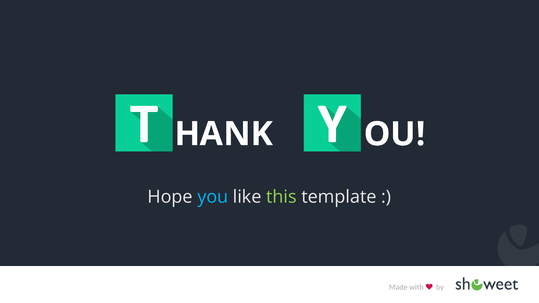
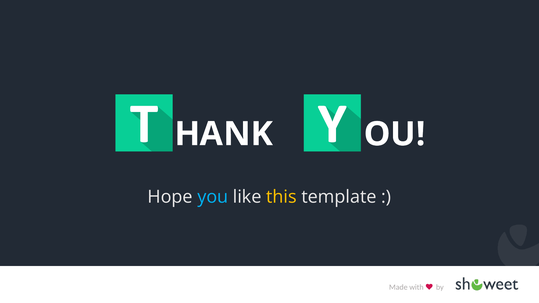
this colour: light green -> yellow (281, 197)
